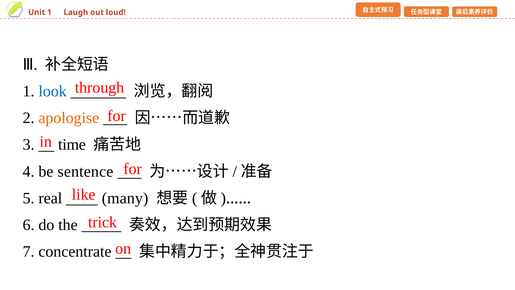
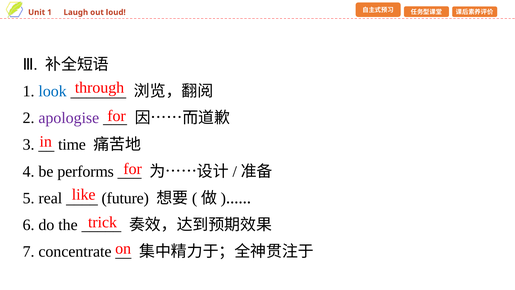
apologise colour: orange -> purple (69, 118)
sentence: sentence -> performs (86, 171)
many: many -> future (125, 198)
